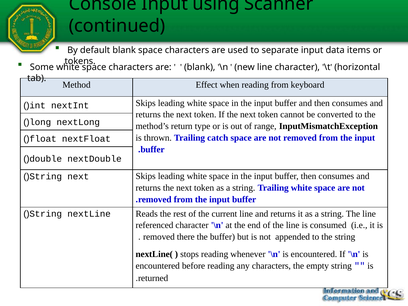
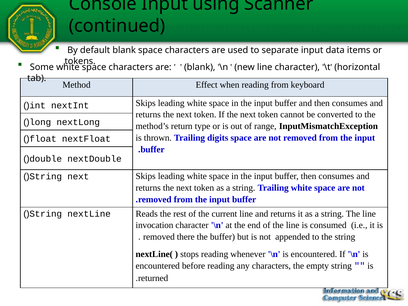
catch: catch -> digits (218, 138)
referenced: referenced -> invocation (154, 225)
